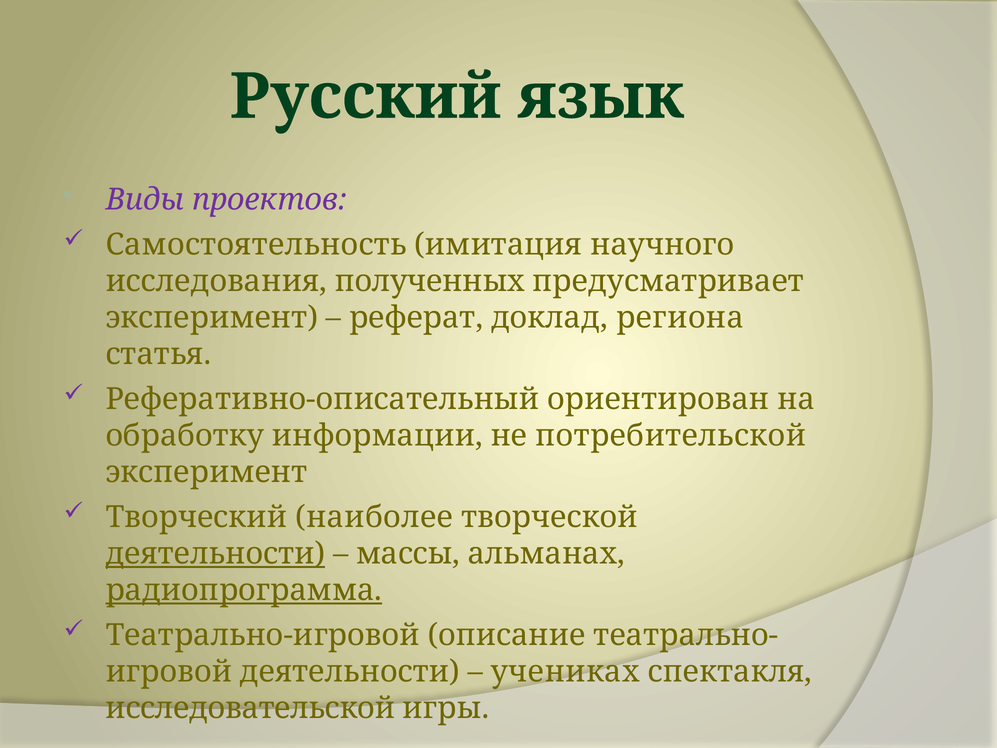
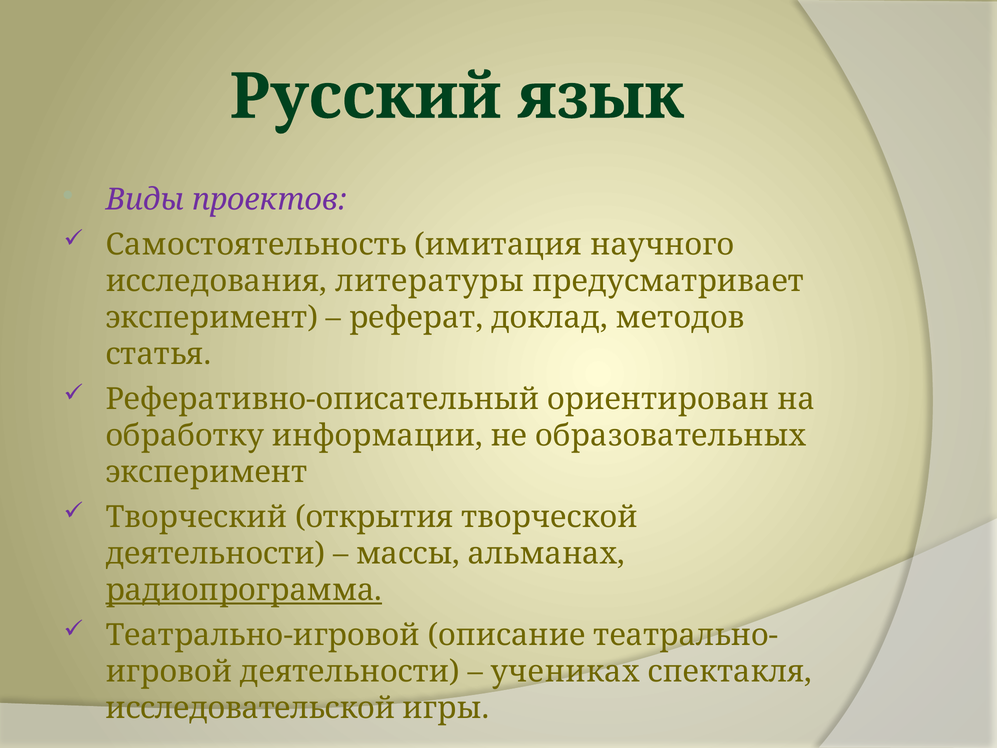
полученных: полученных -> литературы (430, 281)
региона: региона -> методов (680, 318)
потребительской: потребительской -> образовательных (671, 436)
наиболее: наиболее -> открытия (374, 517)
деятельности underline: present -> none (215, 554)
